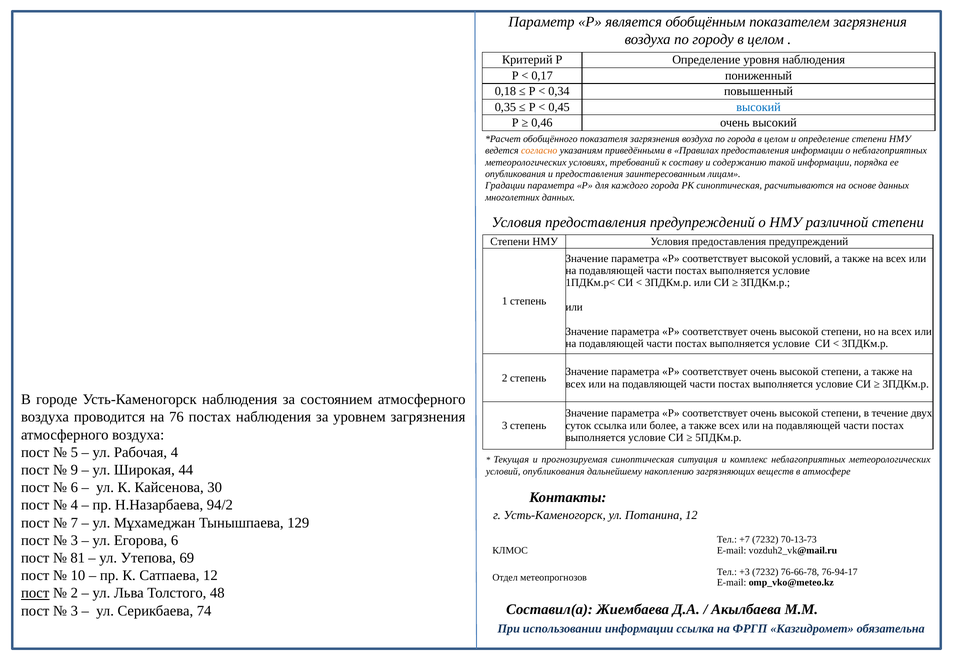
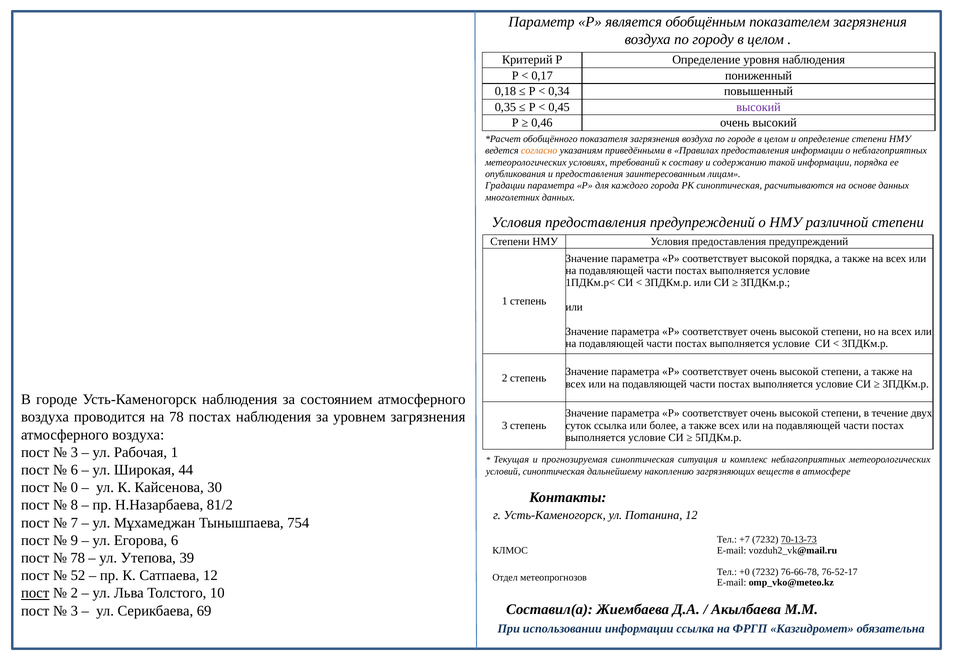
высокий colour: blue -> purple (759, 107)
по города: города -> городе (741, 139)
высокой условий: условий -> порядка (812, 258)
на 76: 76 -> 78 (176, 417)
5: 5 -> 3 (74, 452)
Рабочая 4: 4 -> 1 (174, 452)
9: 9 -> 6 (74, 470)
условий опубликования: опубликования -> синоптическая (554, 471)
6: 6 -> 0 (74, 487)
4: 4 -> 8 (74, 505)
94/2: 94/2 -> 81/2 (220, 505)
129: 129 -> 754 (298, 523)
3: 3 -> 9 (74, 540)
70-13-73 underline: none -> present (799, 539)
81: 81 -> 78 (78, 558)
69: 69 -> 39 (187, 558)
+3: +3 -> +0 (745, 572)
76-94-17: 76-94-17 -> 76-52-17 (840, 572)
10: 10 -> 52 (78, 575)
48: 48 -> 10 (217, 593)
74: 74 -> 69 (204, 611)
